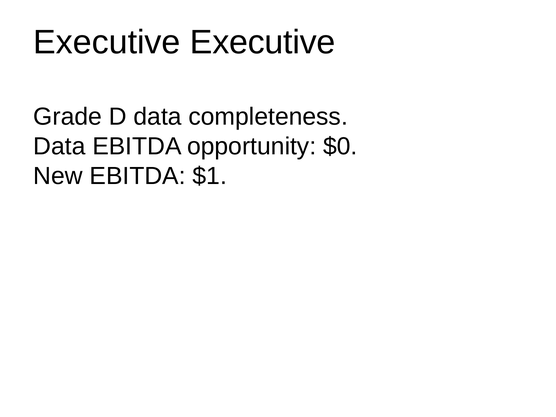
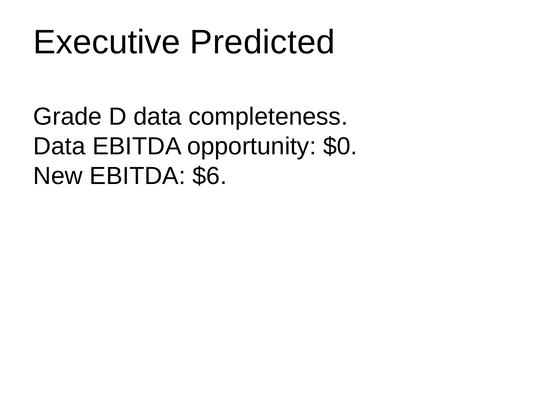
Executive Executive: Executive -> Predicted (262, 42)
$1: $1 -> $6 (210, 176)
